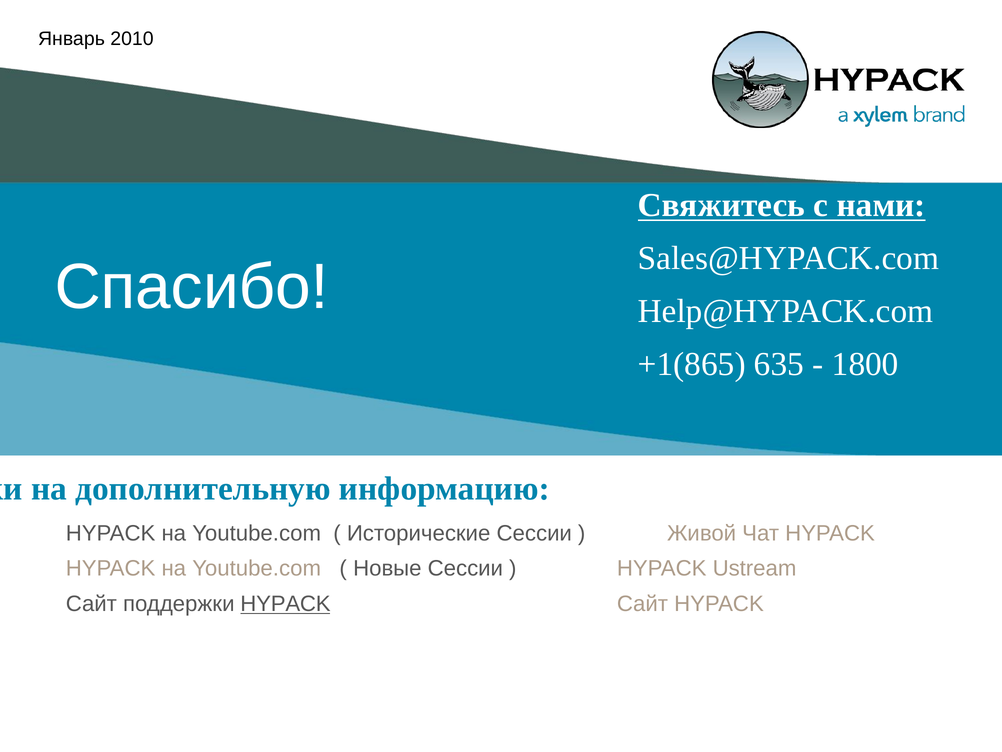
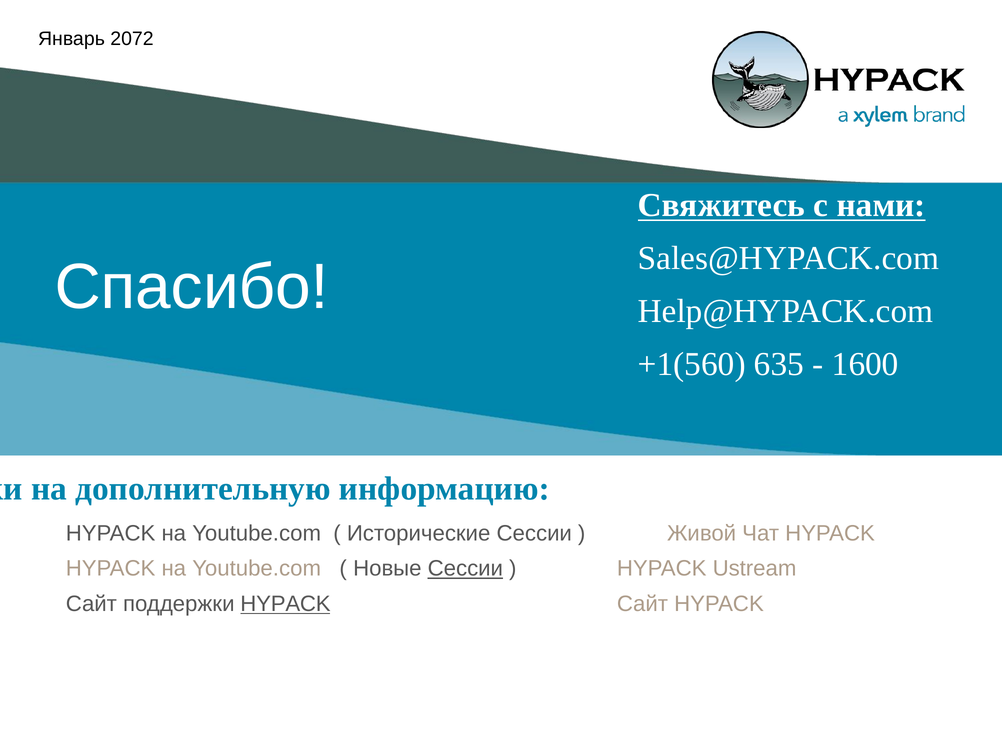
2010: 2010 -> 2072 (132, 39)
+1(865: +1(865 -> +1(560 (692, 364)
1800: 1800 -> 1600 (865, 364)
Сессии underline: none -> present (465, 568)
